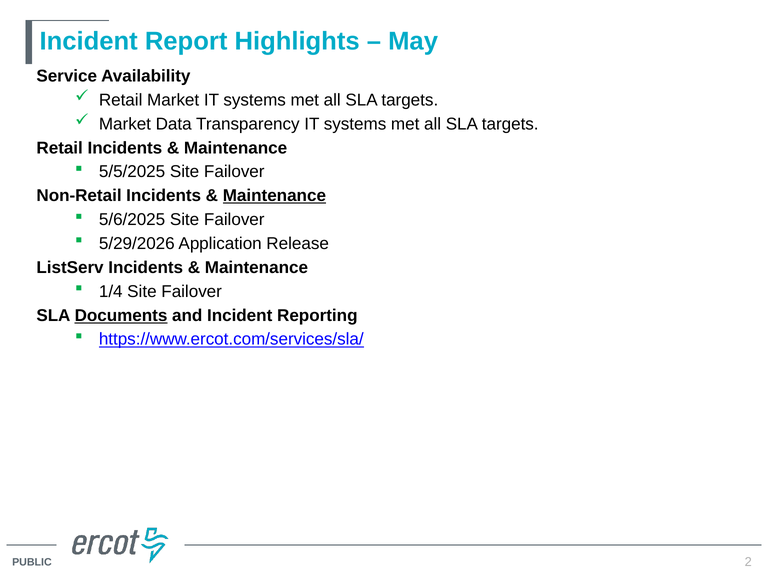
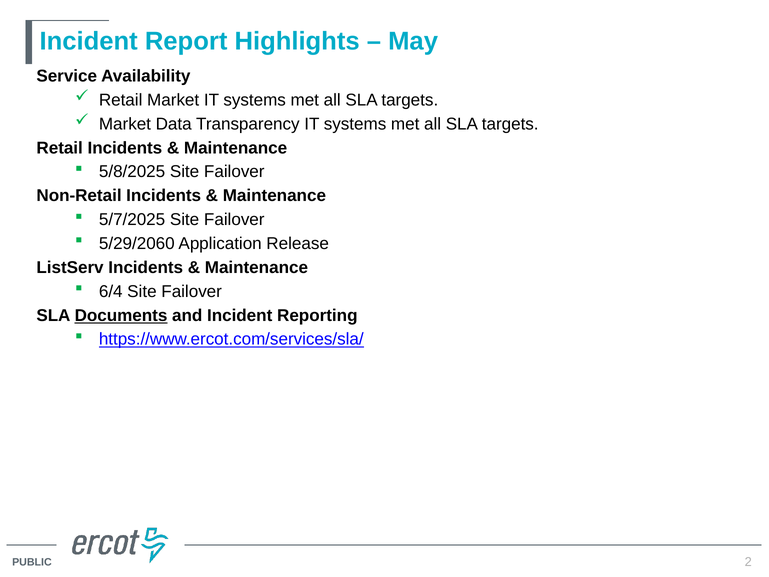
5/5/2025: 5/5/2025 -> 5/8/2025 (132, 172)
Maintenance underline: present -> none (274, 196)
5/6/2025: 5/6/2025 -> 5/7/2025 (132, 220)
5/29/2026: 5/29/2026 -> 5/29/2060 (137, 244)
1/4: 1/4 -> 6/4 (111, 291)
